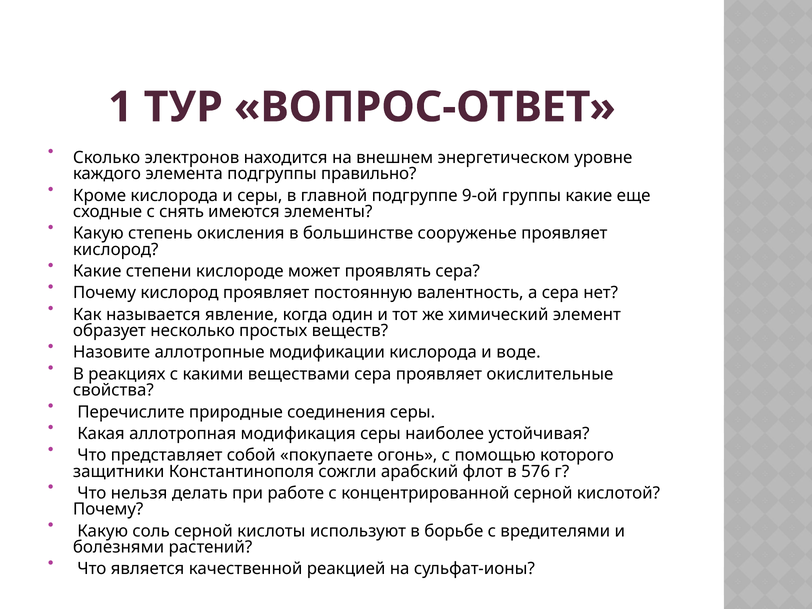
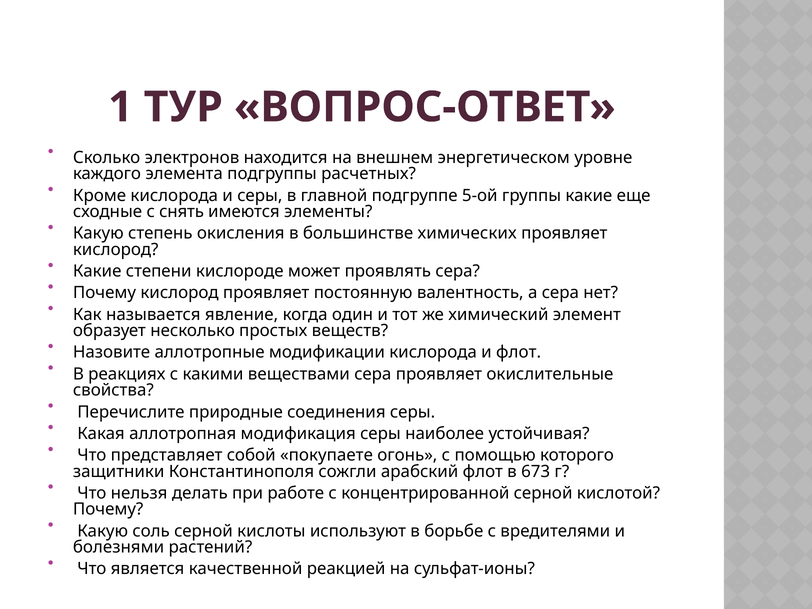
правильно: правильно -> расчетных (369, 174)
9-ой: 9-ой -> 5-ой (480, 195)
сооруженье: сооруженье -> химических (467, 233)
и воде: воде -> флот (519, 352)
576: 576 -> 673 (536, 471)
